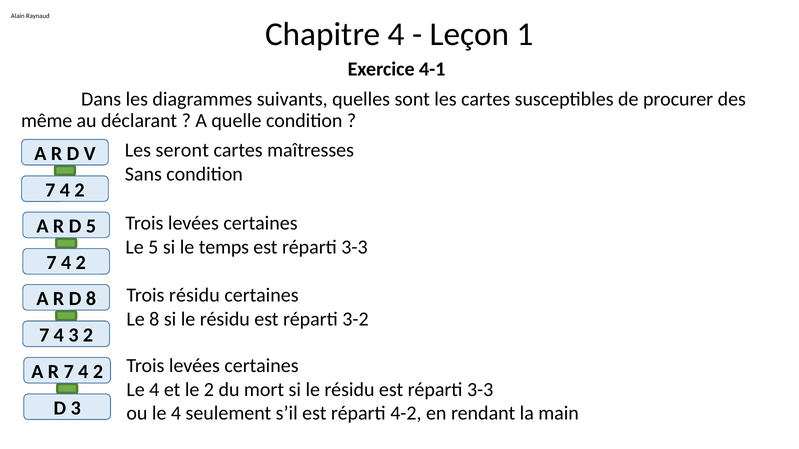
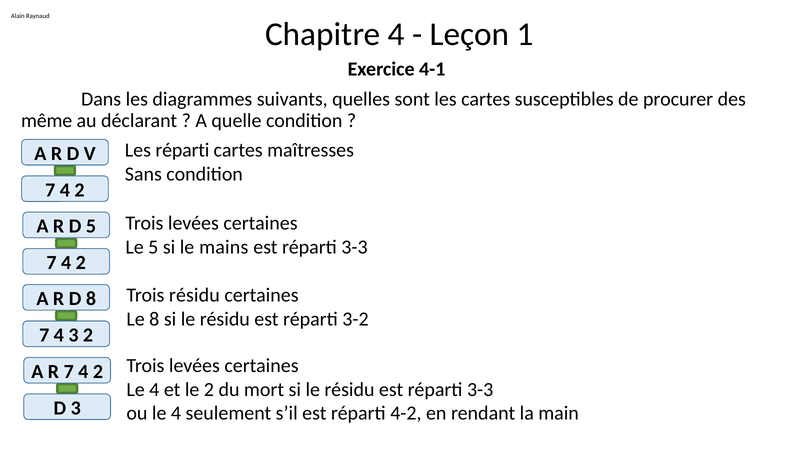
Les seront: seront -> réparti (182, 150)
temps: temps -> mains (224, 247)
